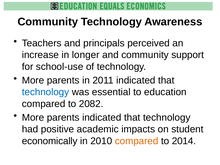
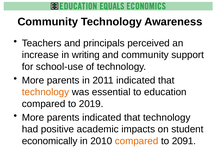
longer: longer -> writing (86, 55)
technology colour: blue -> orange (46, 92)
2082: 2082 -> 2019 (91, 104)
2014: 2014 -> 2091 (184, 141)
